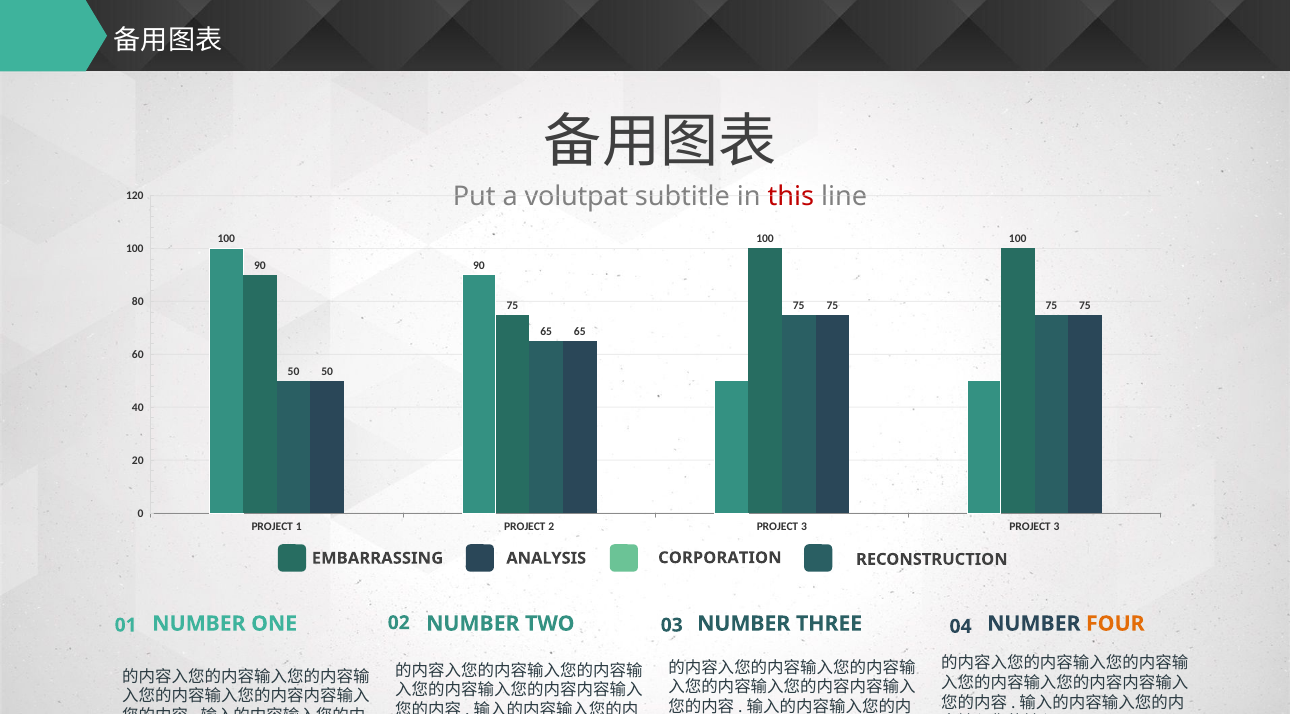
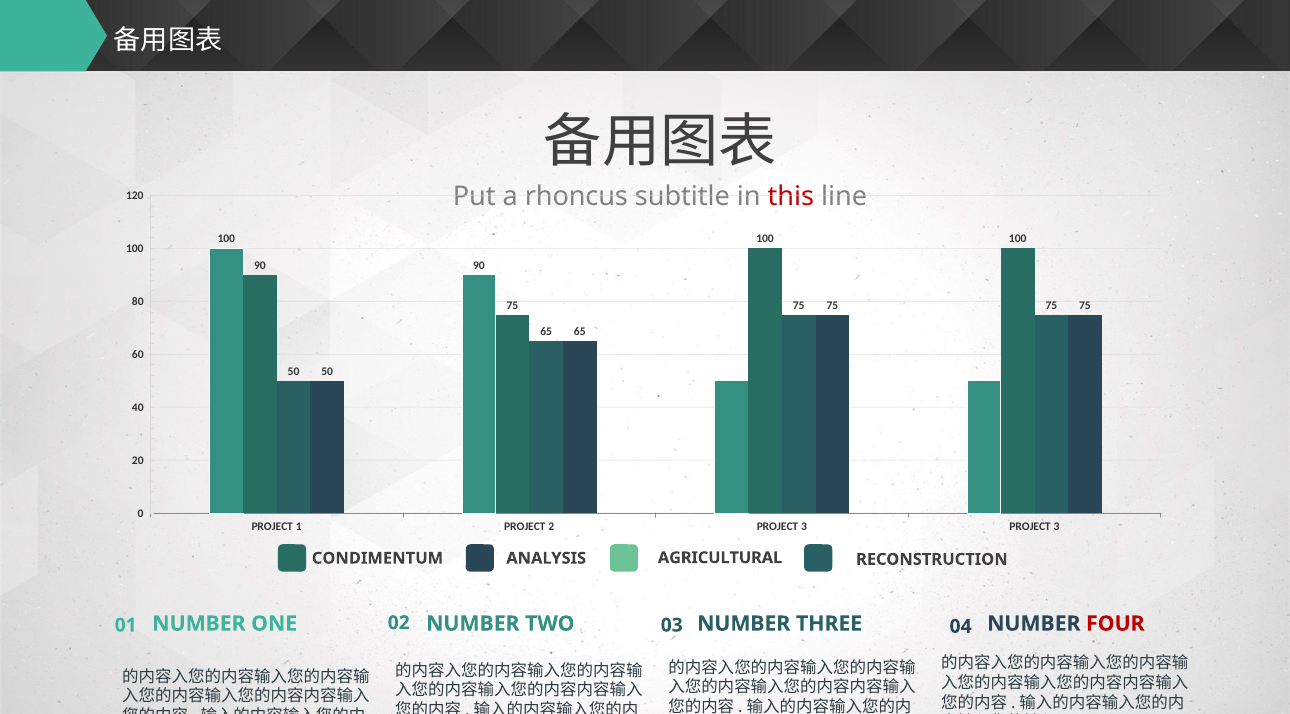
volutpat: volutpat -> rhoncus (576, 196)
EMBARRASSING: EMBARRASSING -> CONDIMENTUM (377, 558)
CORPORATION: CORPORATION -> AGRICULTURAL (720, 557)
FOUR colour: orange -> red (1115, 623)
